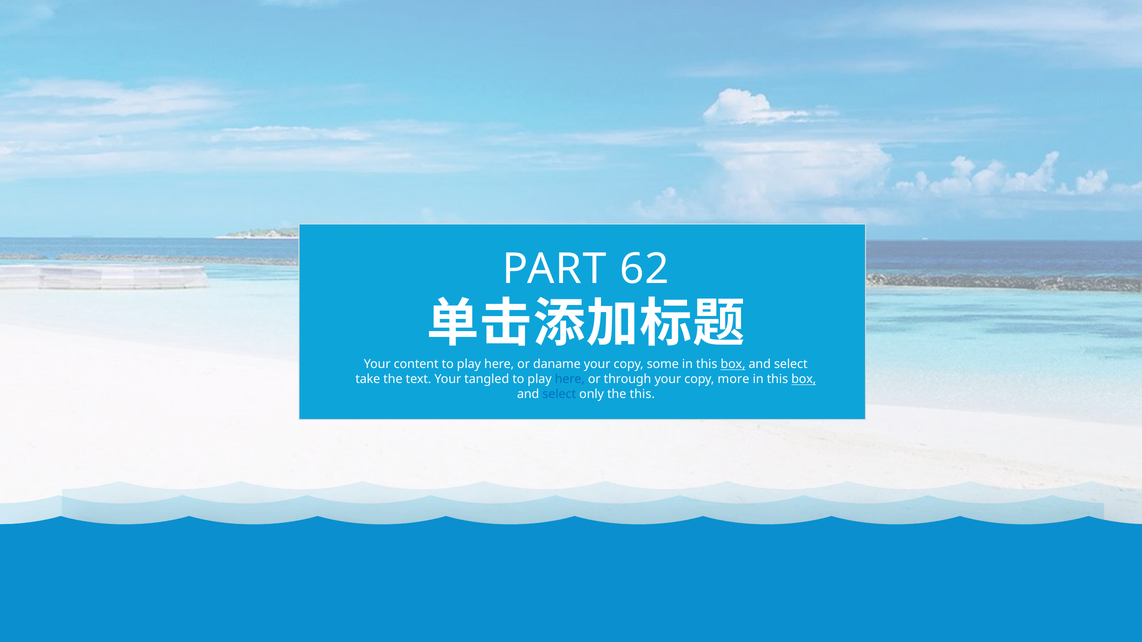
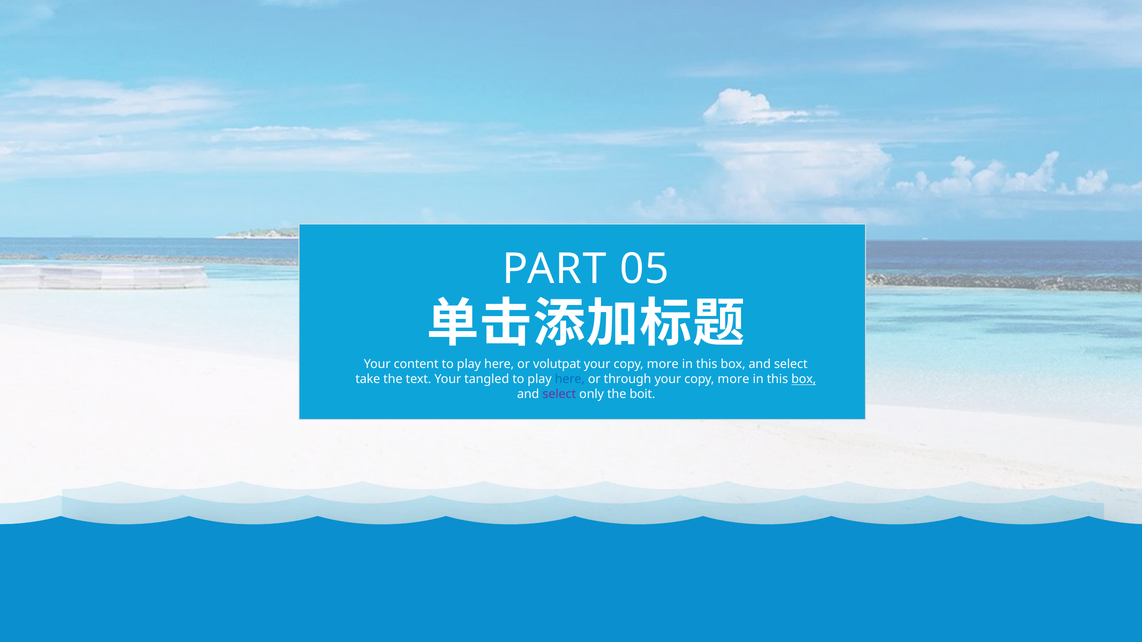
62: 62 -> 05 (644, 269)
daname: daname -> volutpat (557, 365)
some: some -> more (663, 365)
box underline: present -> none (733, 365)
select colour: blue -> purple (559, 395)
the this: this -> boit (642, 395)
